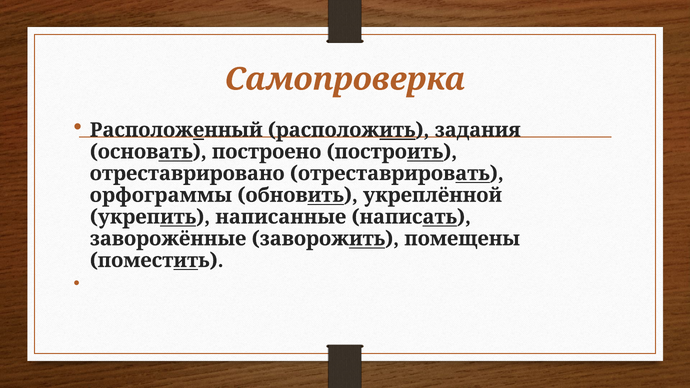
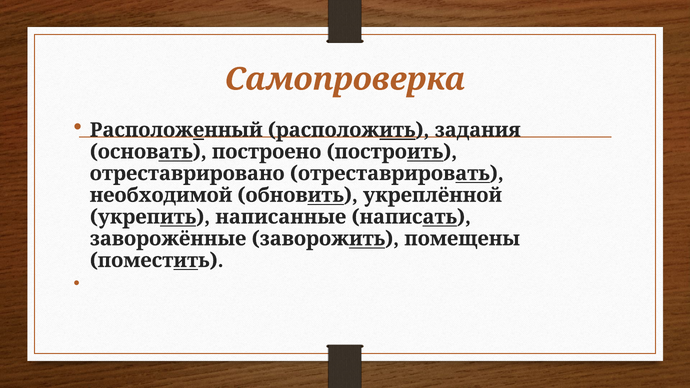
орфограммы: орфограммы -> необходимой (161, 195)
